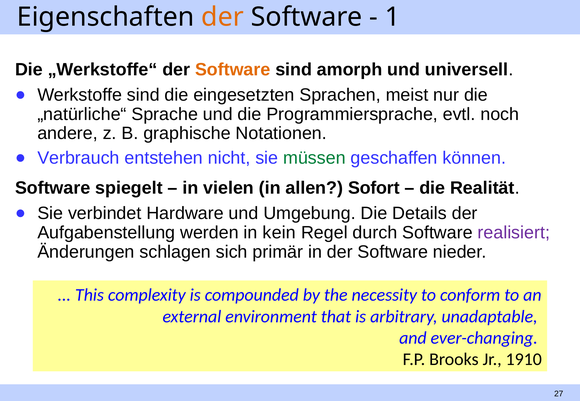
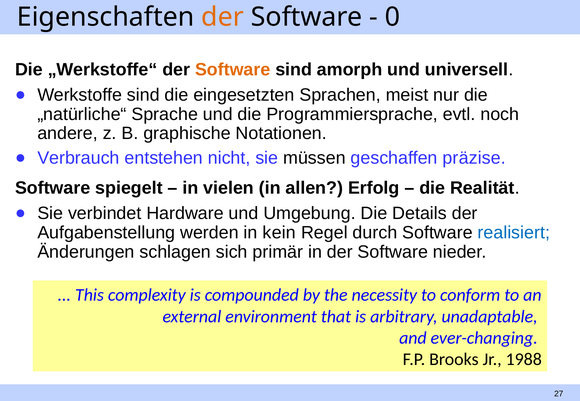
1: 1 -> 0 (392, 17)
müssen colour: green -> black (314, 158)
können: können -> präzise (474, 158)
Sofort: Sofort -> Erfolg (374, 188)
realisiert colour: purple -> blue (514, 233)
1910: 1910 -> 1988 (524, 360)
